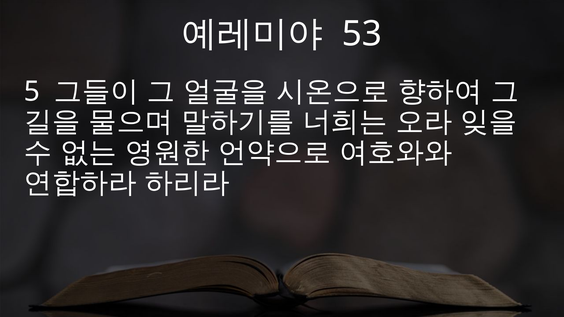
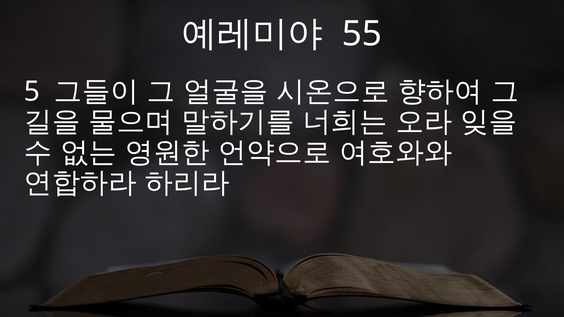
53: 53 -> 55 (362, 34)
